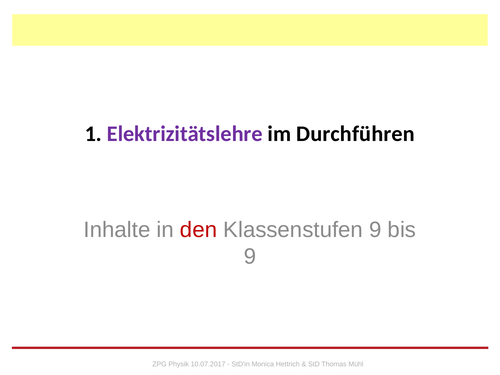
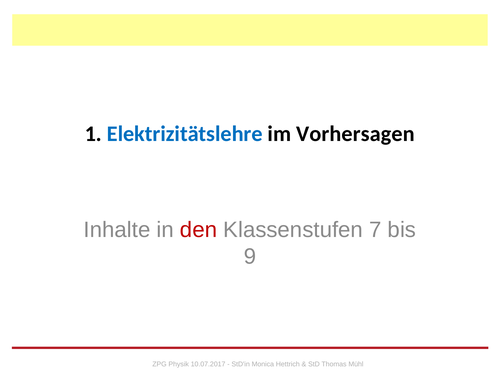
Elektrizitätslehre colour: purple -> blue (185, 134)
Durchführen: Durchführen -> Vorhersagen (355, 134)
Klassenstufen 9: 9 -> 7 (375, 230)
